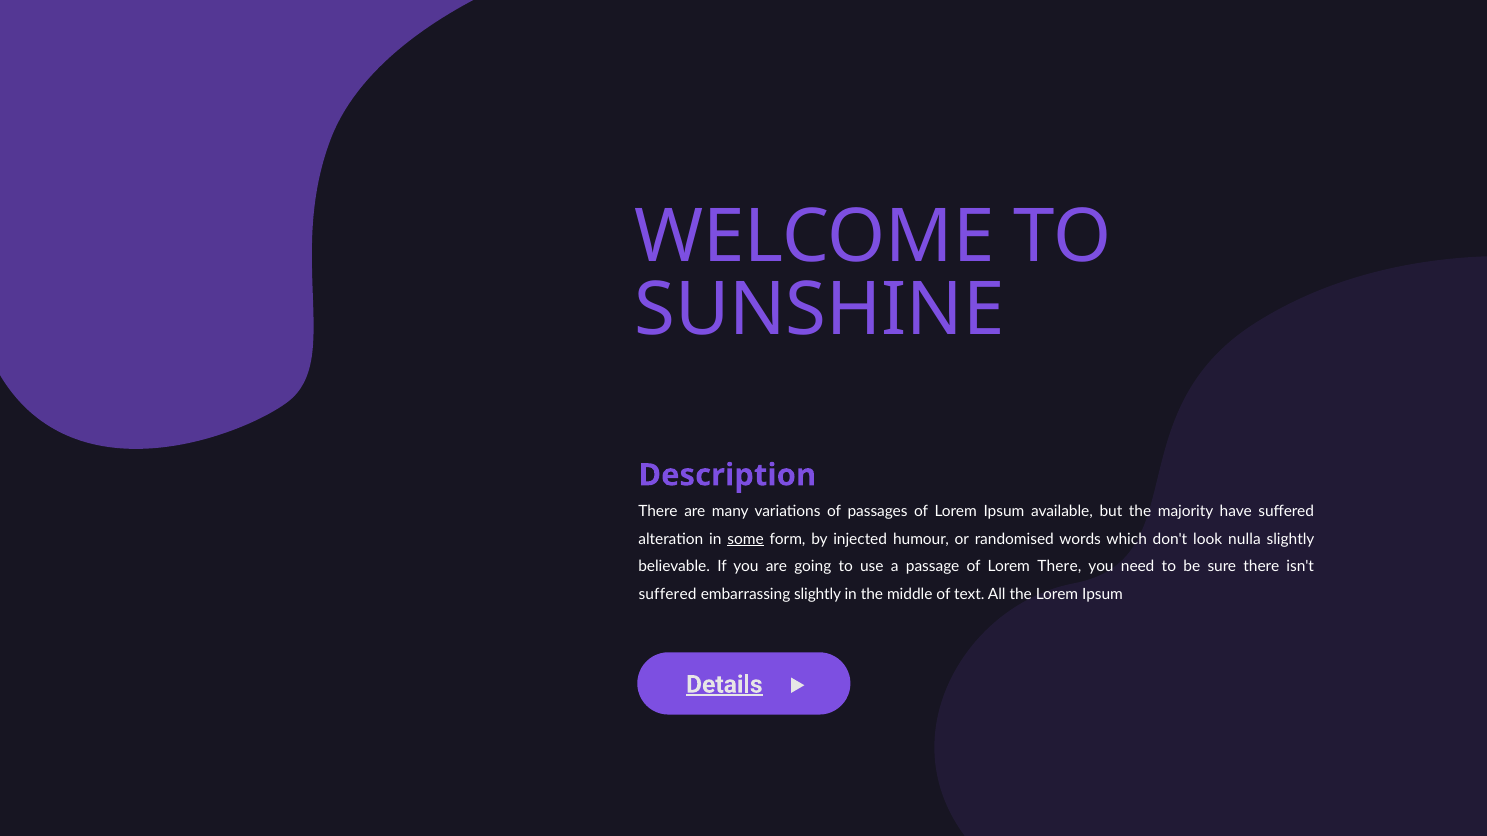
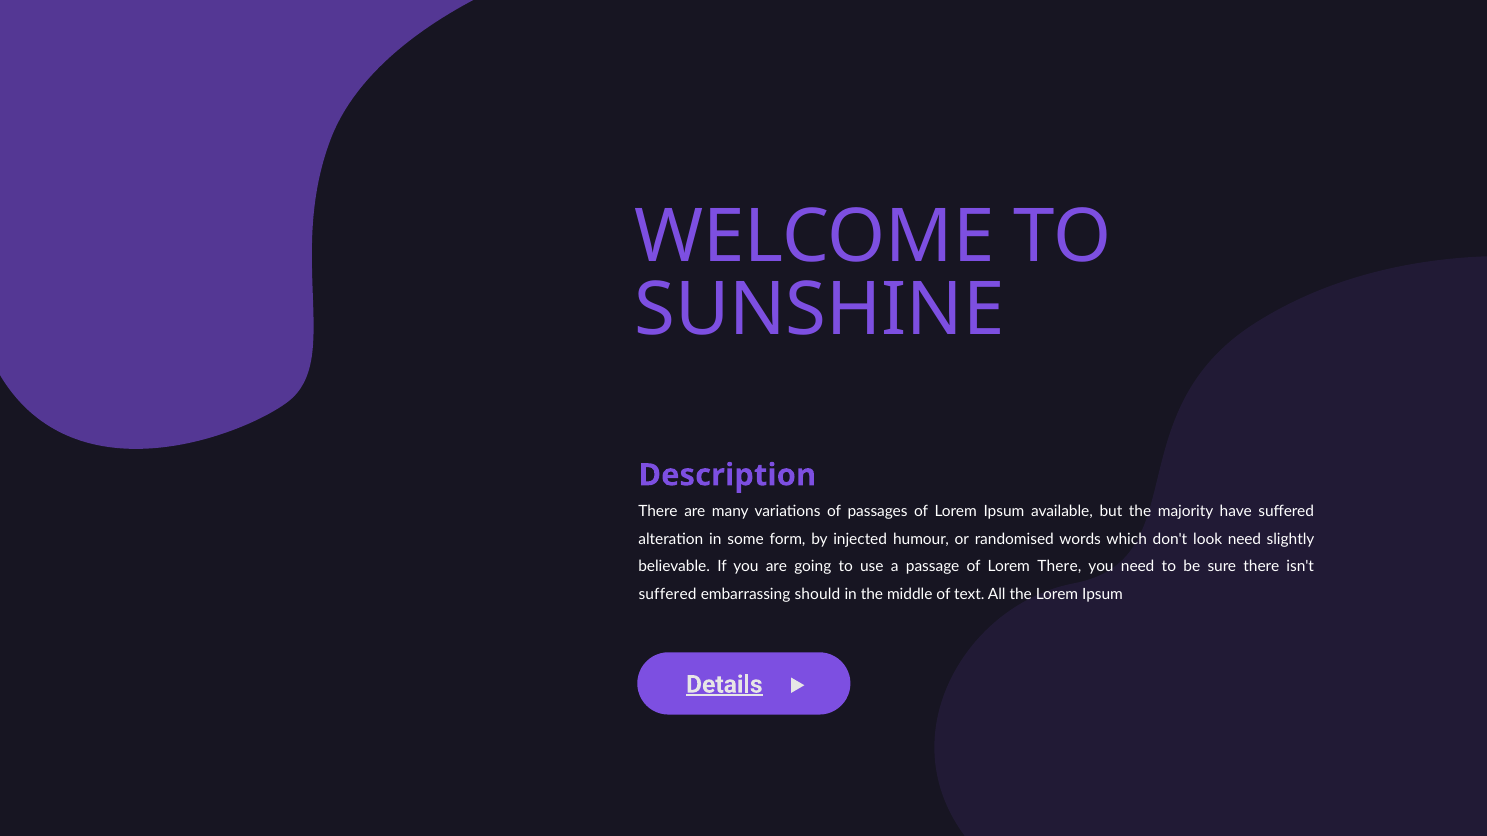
some underline: present -> none (746, 539)
look nulla: nulla -> need (1245, 539)
embarrassing slightly: slightly -> should (817, 595)
